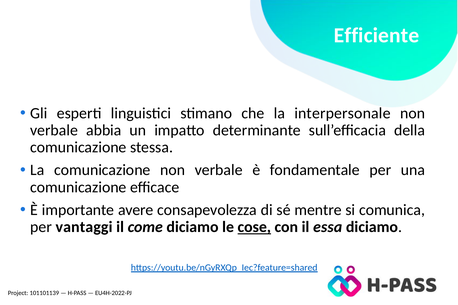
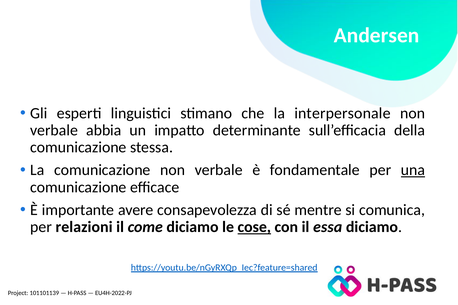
Efficiente: Efficiente -> Andersen (377, 35)
una underline: none -> present (413, 170)
vantaggi: vantaggi -> relazioni (84, 227)
